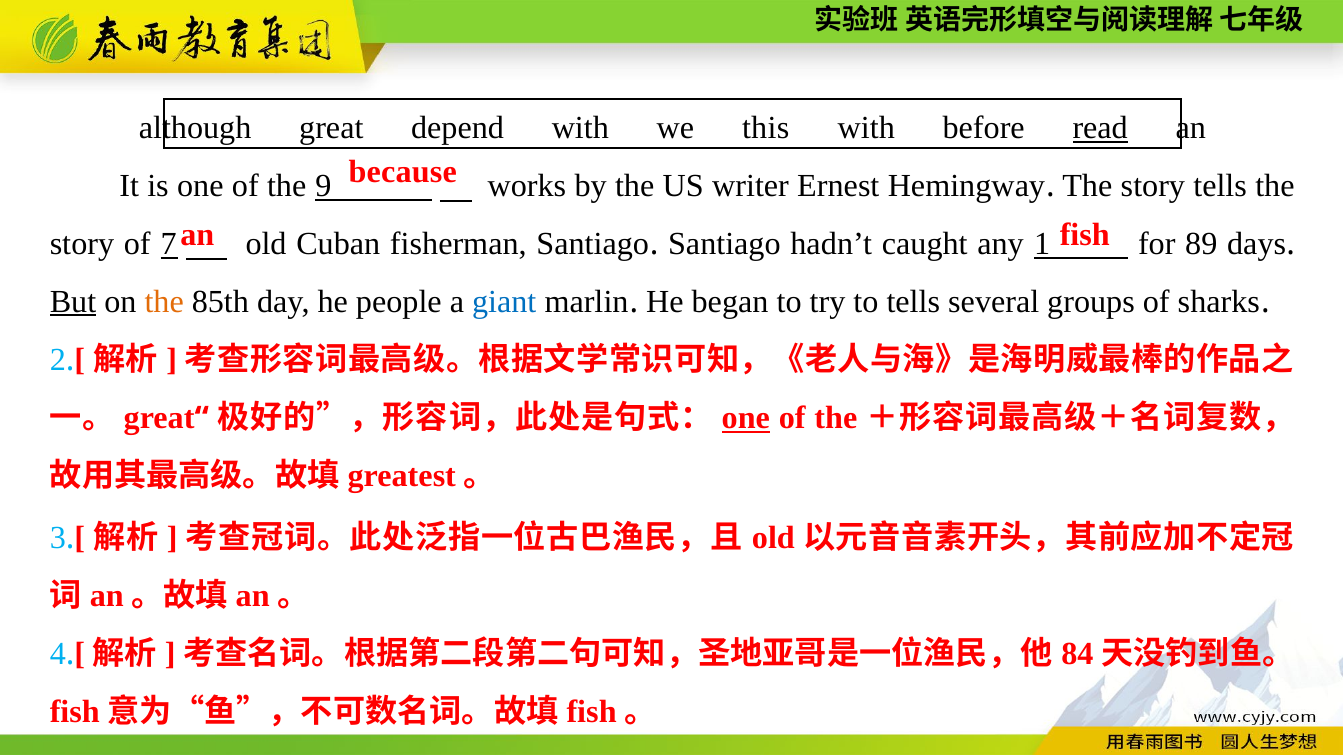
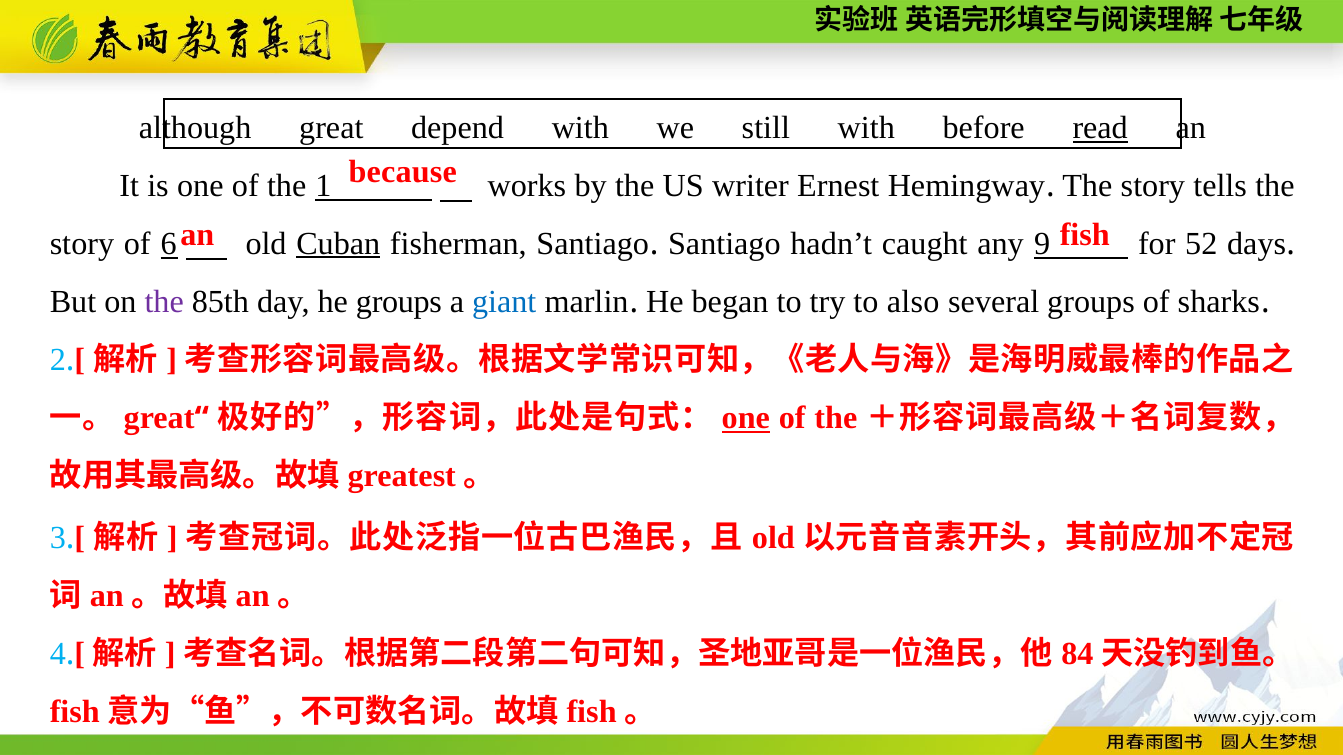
this: this -> still (766, 128)
9: 9 -> 1 (323, 186)
7: 7 -> 6 (169, 244)
Cuban underline: none -> present (338, 244)
1: 1 -> 9 (1042, 244)
89: 89 -> 52 (1201, 244)
But underline: present -> none (73, 302)
the colour: orange -> purple (164, 302)
he people: people -> groups (399, 302)
to tells: tells -> also (913, 302)
